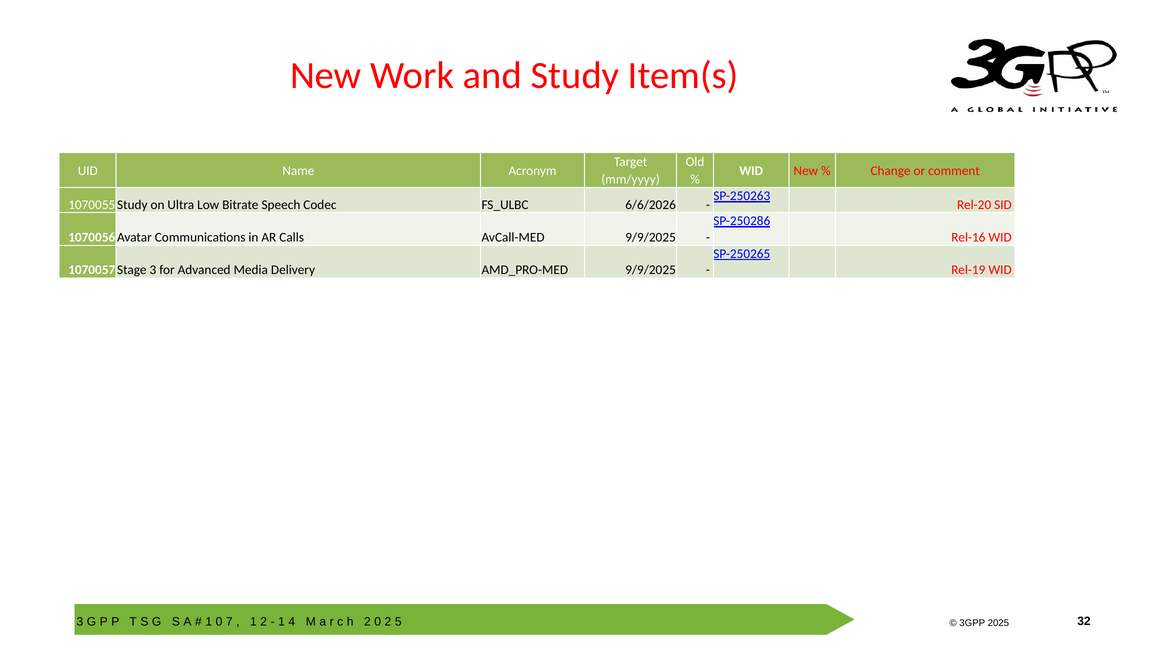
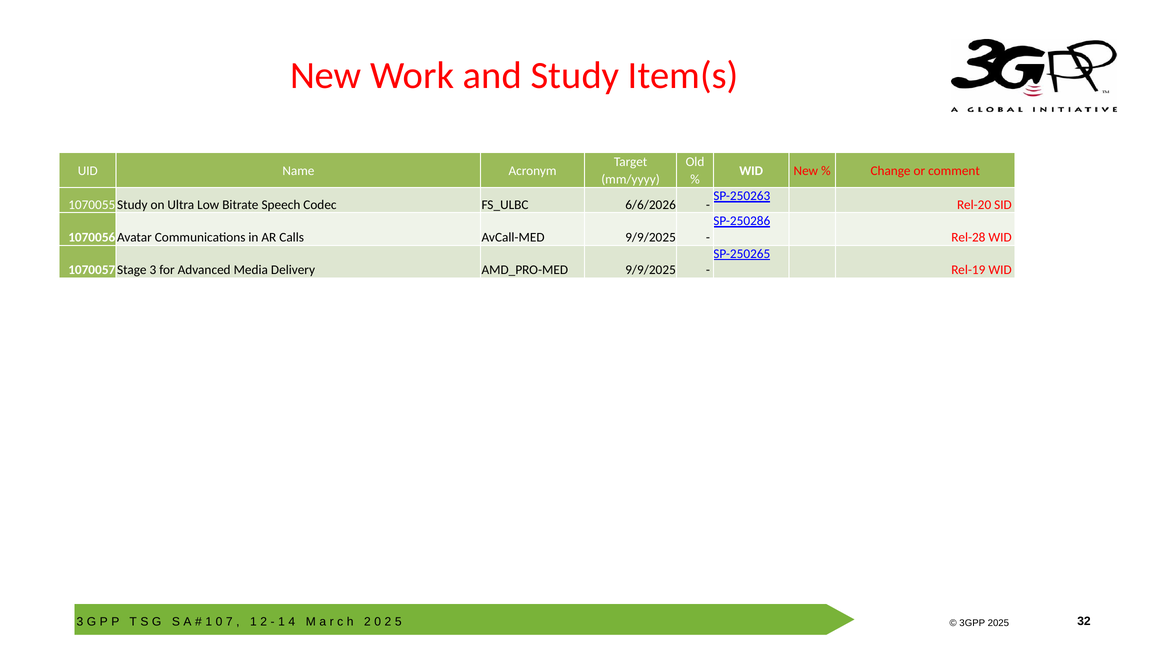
Rel-16: Rel-16 -> Rel-28 (968, 237)
